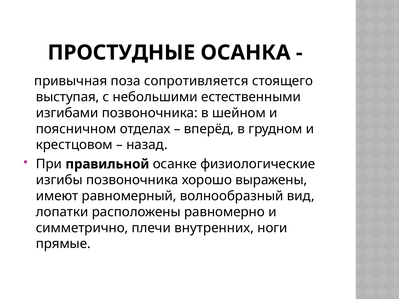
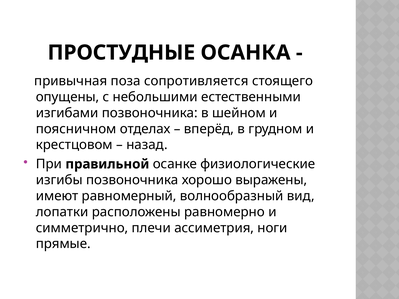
выступая: выступая -> опущены (68, 97)
внутренних: внутренних -> ассиметрия (214, 228)
